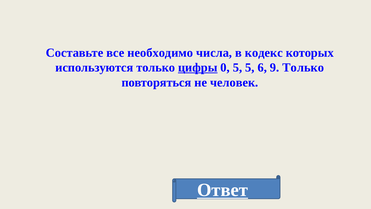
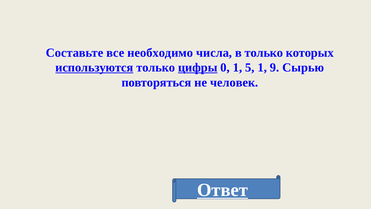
в кодекс: кодекс -> только (264, 53)
используются underline: none -> present (94, 68)
0 5: 5 -> 1 (238, 68)
5 6: 6 -> 1 (262, 68)
9 Только: Только -> Сырью (303, 68)
